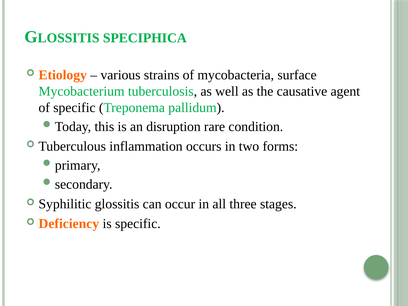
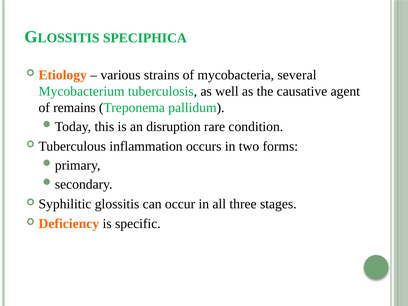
surface: surface -> several (297, 75)
of specific: specific -> remains (74, 108)
